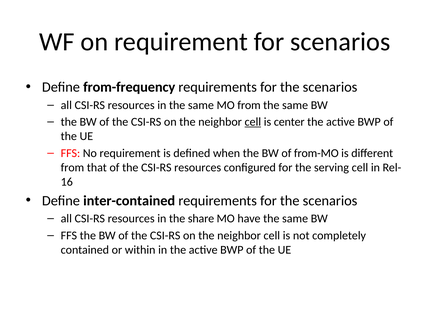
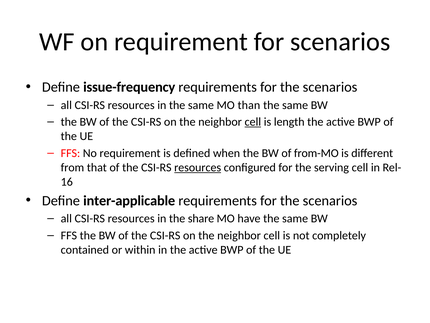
from-frequency: from-frequency -> issue-frequency (129, 87)
MO from: from -> than (249, 105)
center: center -> length (289, 122)
resources underline: none -> present (198, 167)
inter-contained: inter-contained -> inter-applicable (129, 200)
